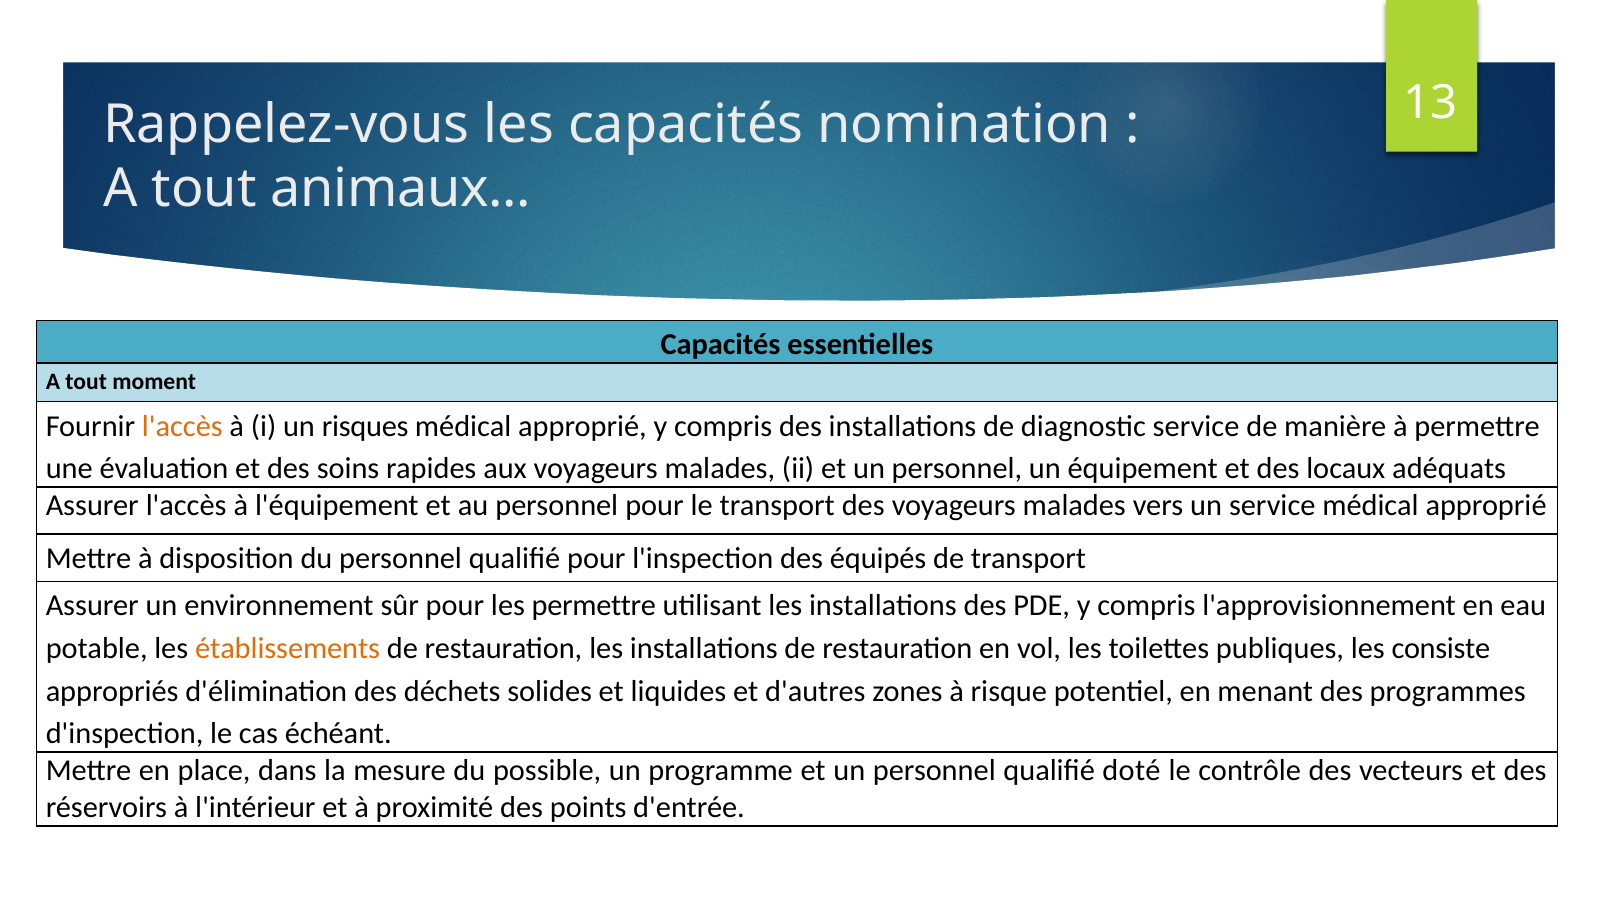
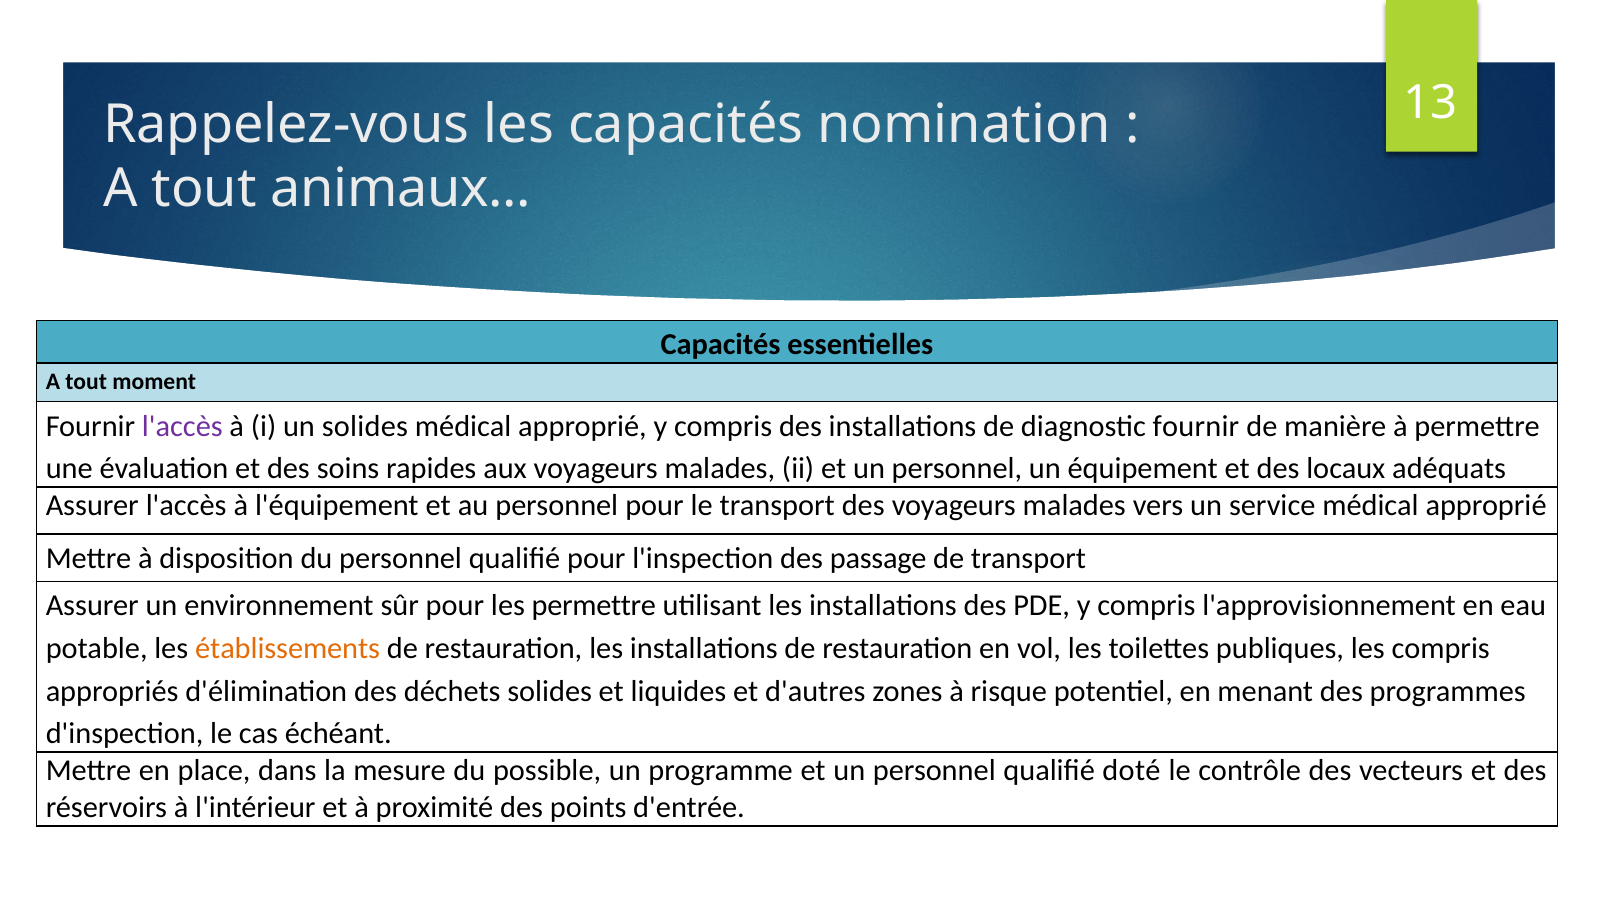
l'accès colour: orange -> purple (182, 426)
un risques: risques -> solides (365, 426)
diagnostic service: service -> fournir (1196, 426)
équipés: équipés -> passage (878, 559)
les consiste: consiste -> compris (1441, 649)
